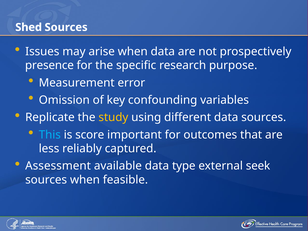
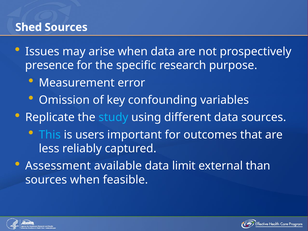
study colour: yellow -> light blue (113, 117)
score: score -> users (90, 135)
type: type -> limit (184, 166)
seek: seek -> than (258, 166)
